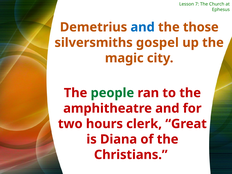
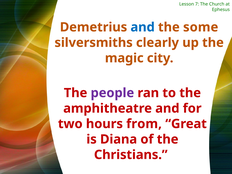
those: those -> some (201, 27)
gospel: gospel -> clearly (157, 43)
people colour: green -> purple (112, 93)
clerk: clerk -> from (144, 124)
